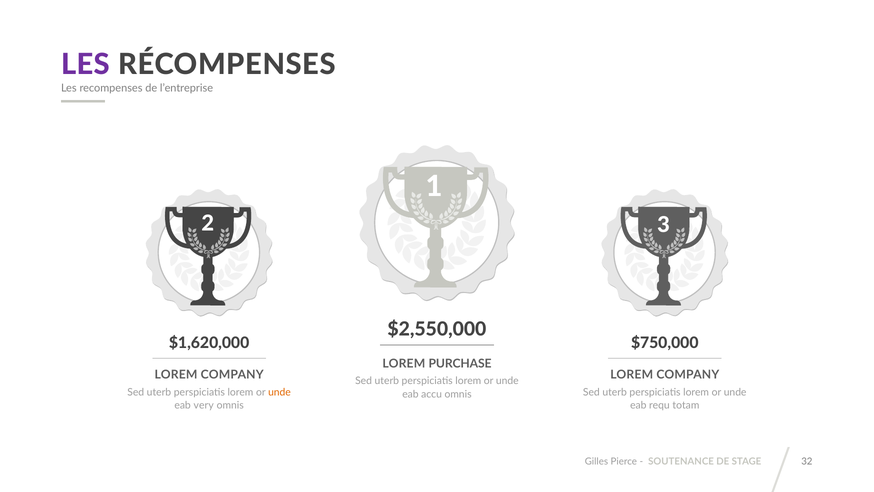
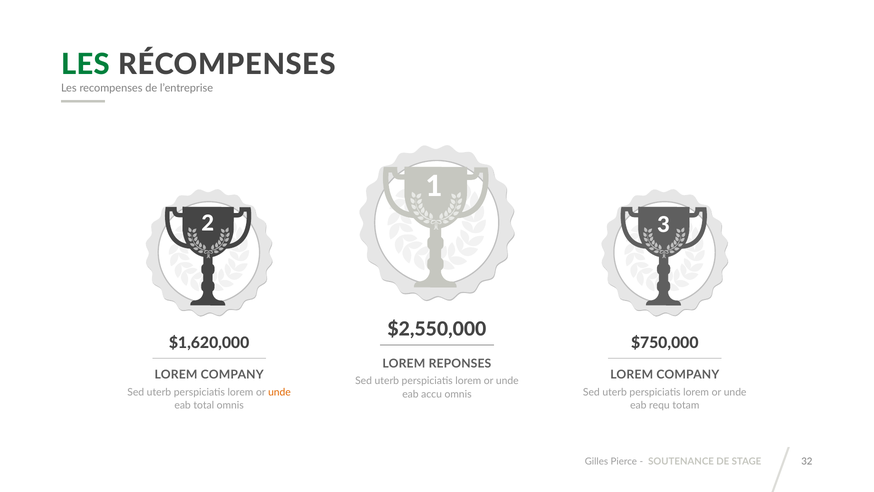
LES colour: purple -> green (85, 65)
PURCHASE: PURCHASE -> REPONSES (460, 363)
very: very -> total (204, 405)
